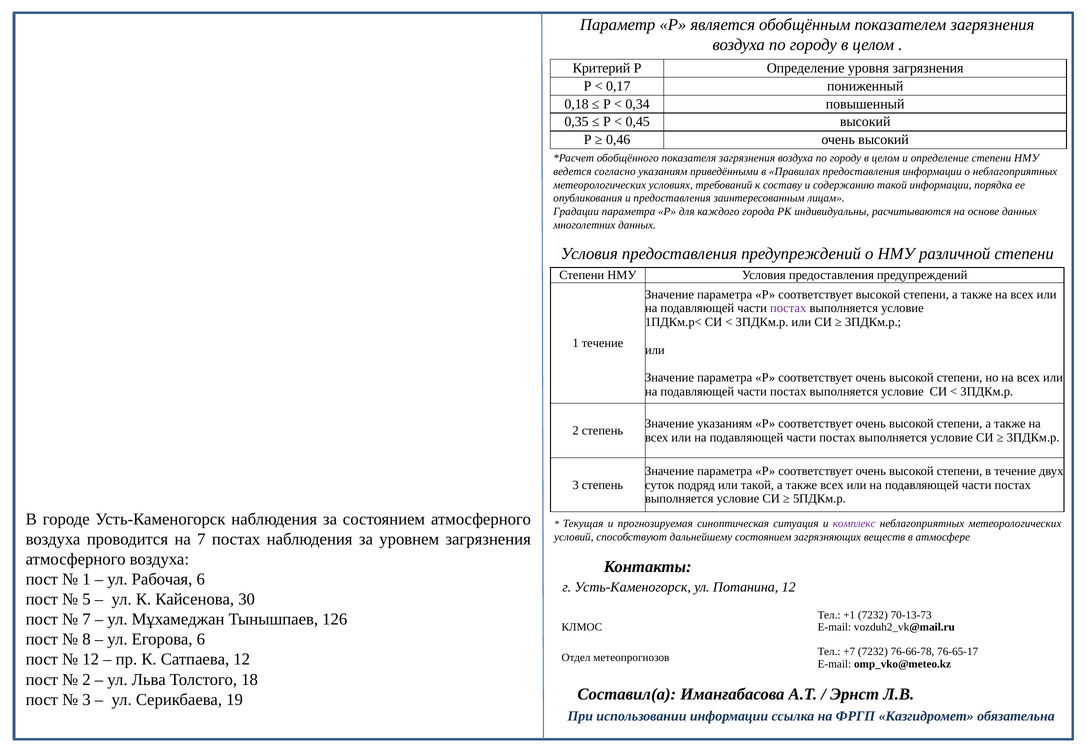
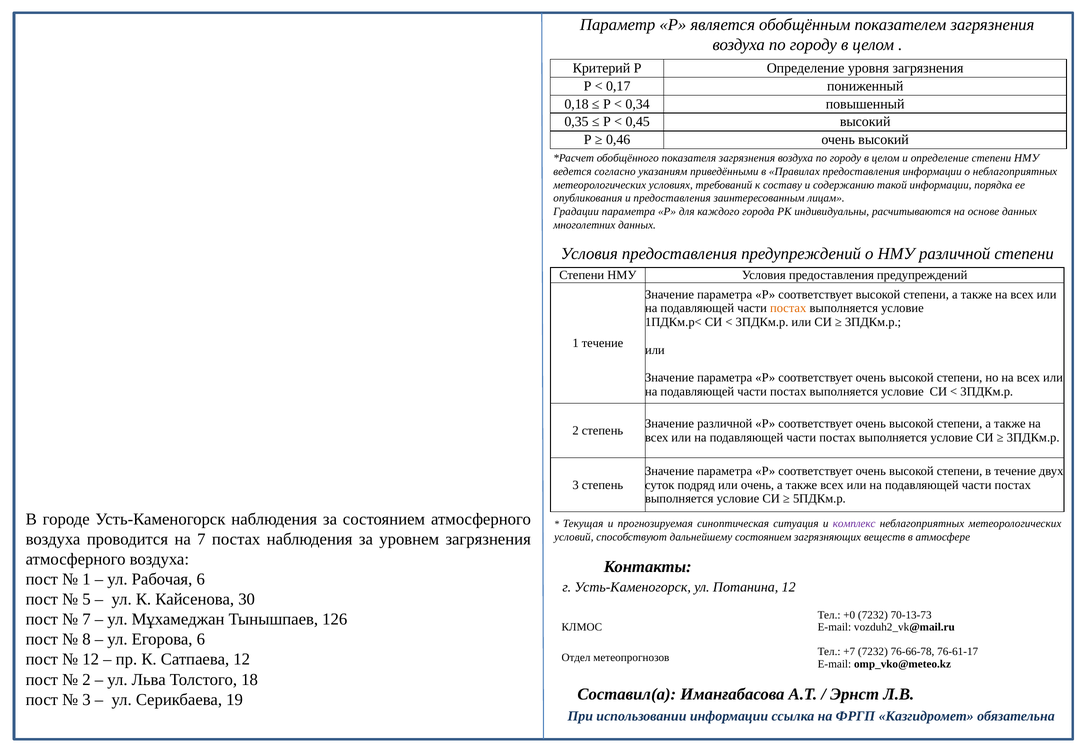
постах colour: purple -> orange (788, 309)
Значение указаниям: указаниям -> различной (725, 424)
или такой: такой -> очень (757, 485)
+1: +1 -> +0 (849, 615)
76-65-17: 76-65-17 -> 76-61-17 (958, 652)
